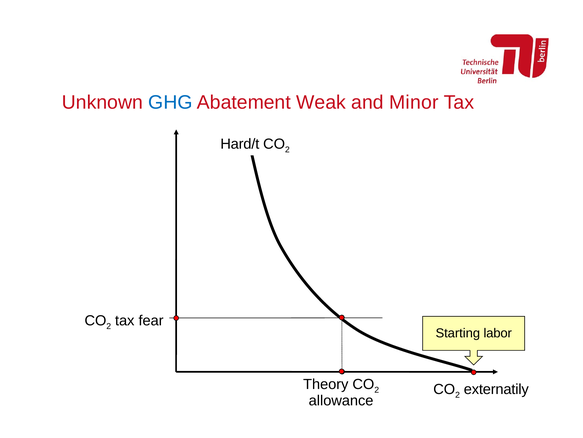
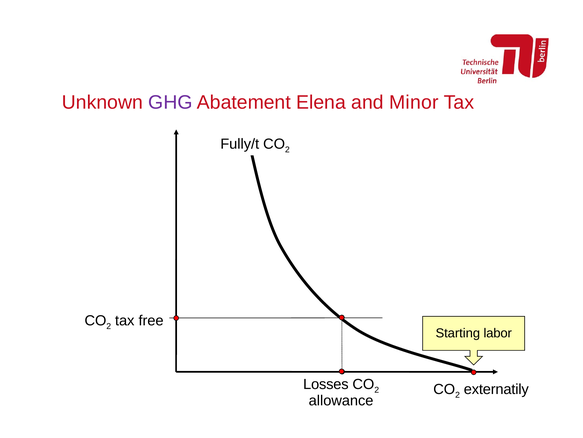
GHG colour: blue -> purple (170, 102)
Weak: Weak -> Elena (321, 102)
Hard/t: Hard/t -> Fully/t (240, 144)
fear: fear -> free (151, 320)
Theory: Theory -> Losses (326, 384)
